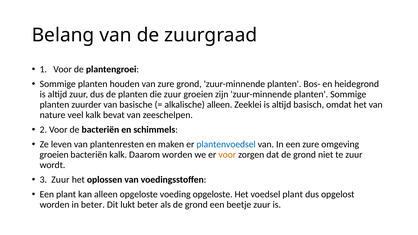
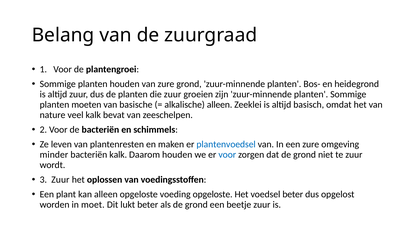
zuurder: zuurder -> moeten (86, 105)
groeien: groeien -> minder (54, 155)
Daarom worden: worden -> houden (177, 155)
voor colour: orange -> blue (227, 155)
voedsel plant: plant -> beter (293, 194)
in beter: beter -> moet (93, 205)
